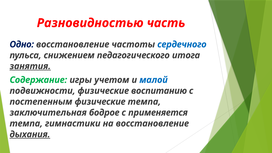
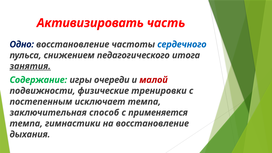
Разновидностью: Разновидностью -> Активизировать (90, 23)
учетом: учетом -> очереди (112, 80)
малой colour: blue -> red (154, 80)
воспитанию: воспитанию -> тренировки (159, 91)
постепенным физические: физические -> исключает (100, 102)
бодрое: бодрое -> способ (104, 113)
дыхания underline: present -> none (30, 134)
